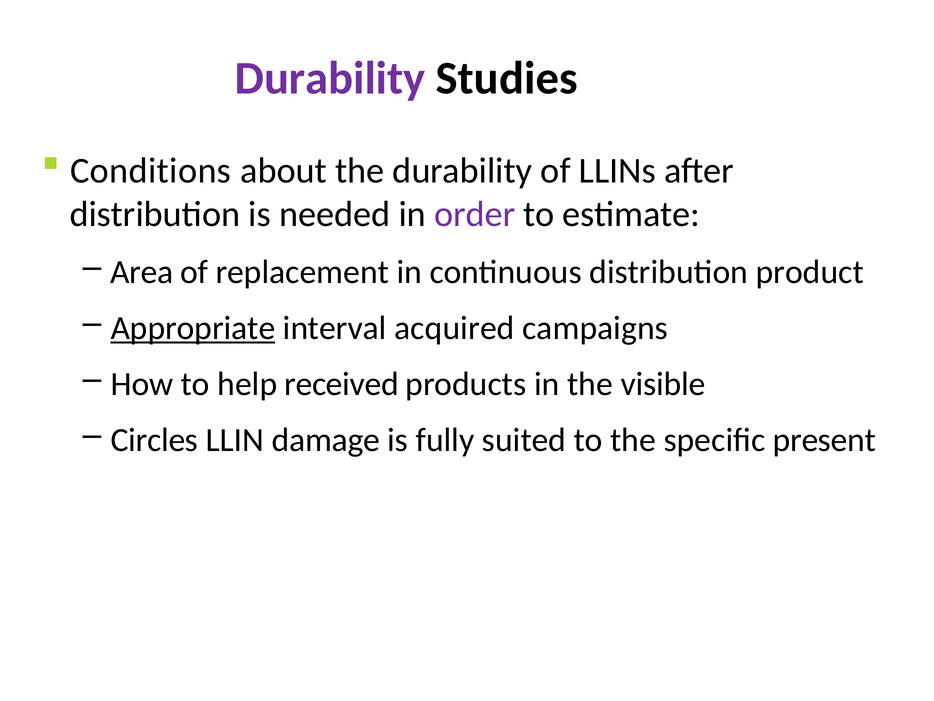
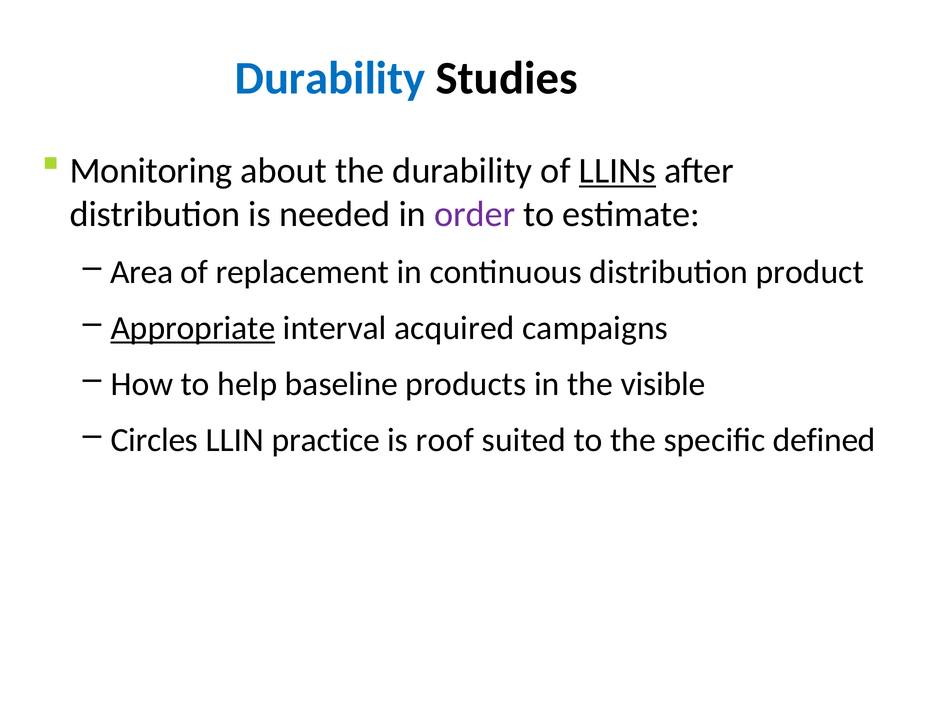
Durability colour: purple -> blue (330, 78)
Conditions: Conditions -> Monitoring (151, 171)
LLINs underline: none -> present (617, 171)
received: received -> baseline (341, 384)
damage: damage -> practice (326, 440)
fully: fully -> roof (445, 440)
present: present -> defined (824, 440)
